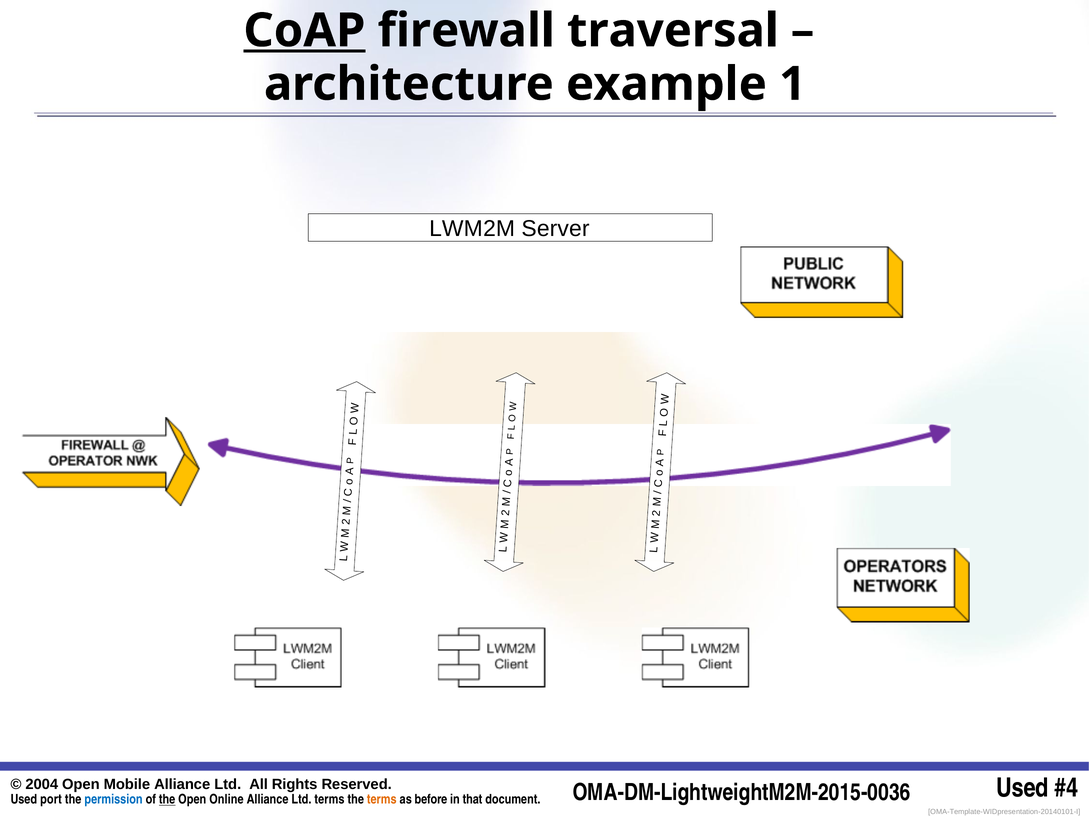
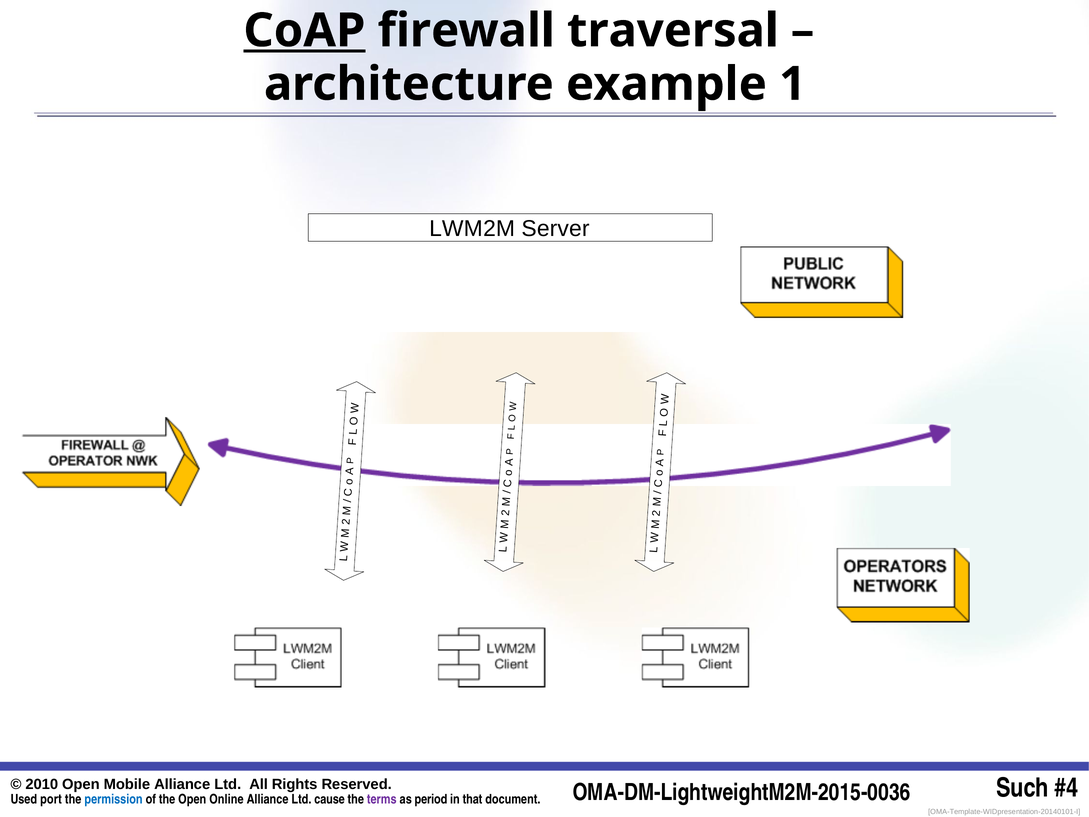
2004: 2004 -> 2010 (42, 784)
the underline: present -> none (167, 800)
Ltd terms: terms -> cause (330, 800)
terms colour: orange -> purple (382, 800)
before: before -> period (431, 800)
document Used: Used -> Such (1022, 788)
